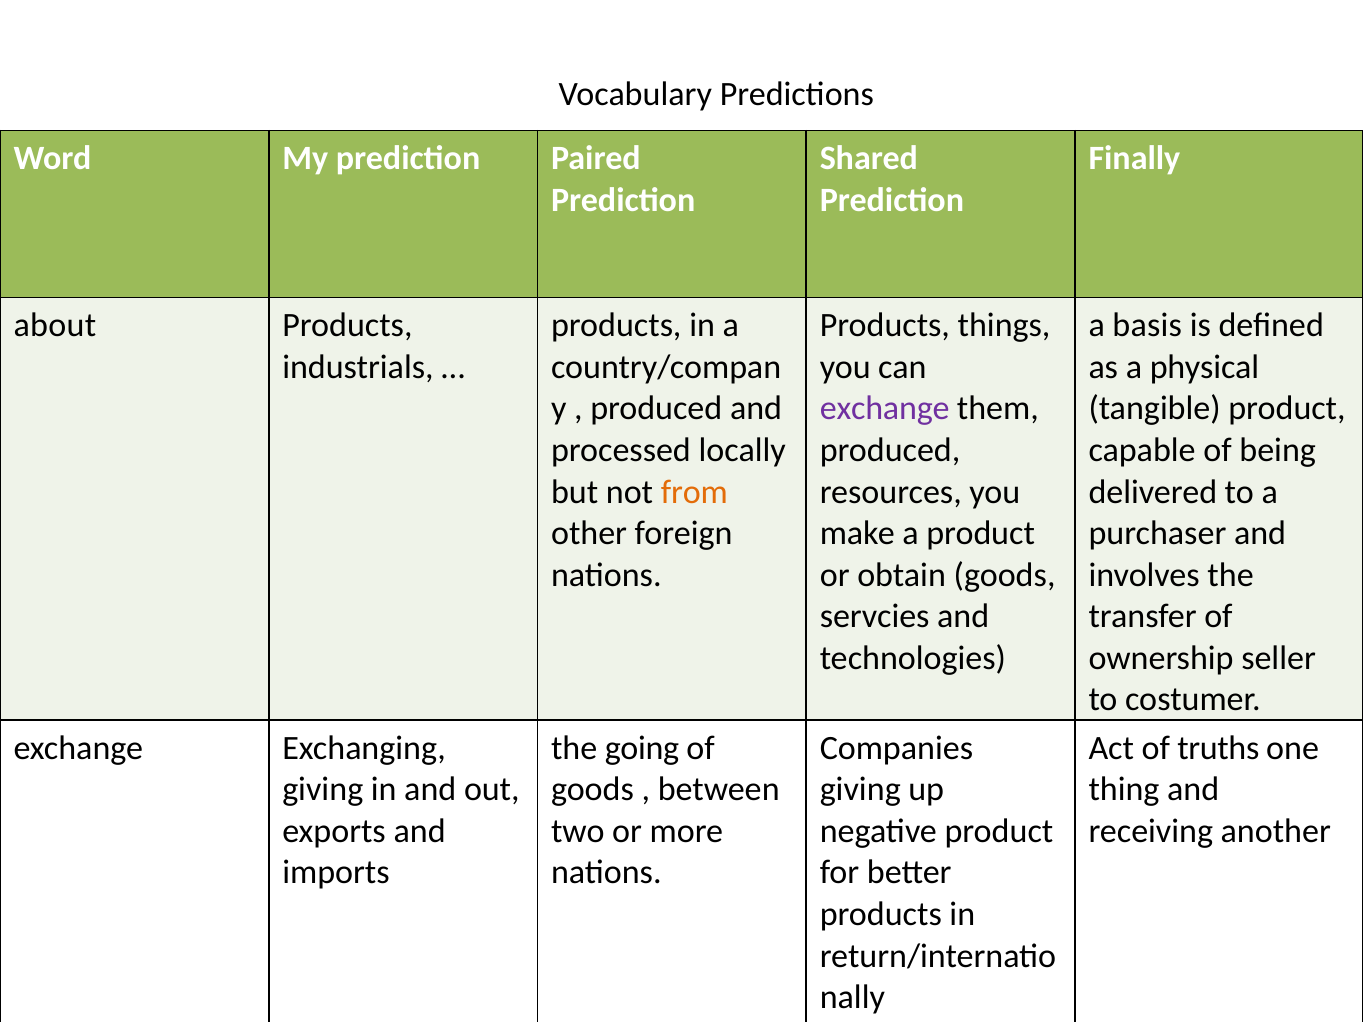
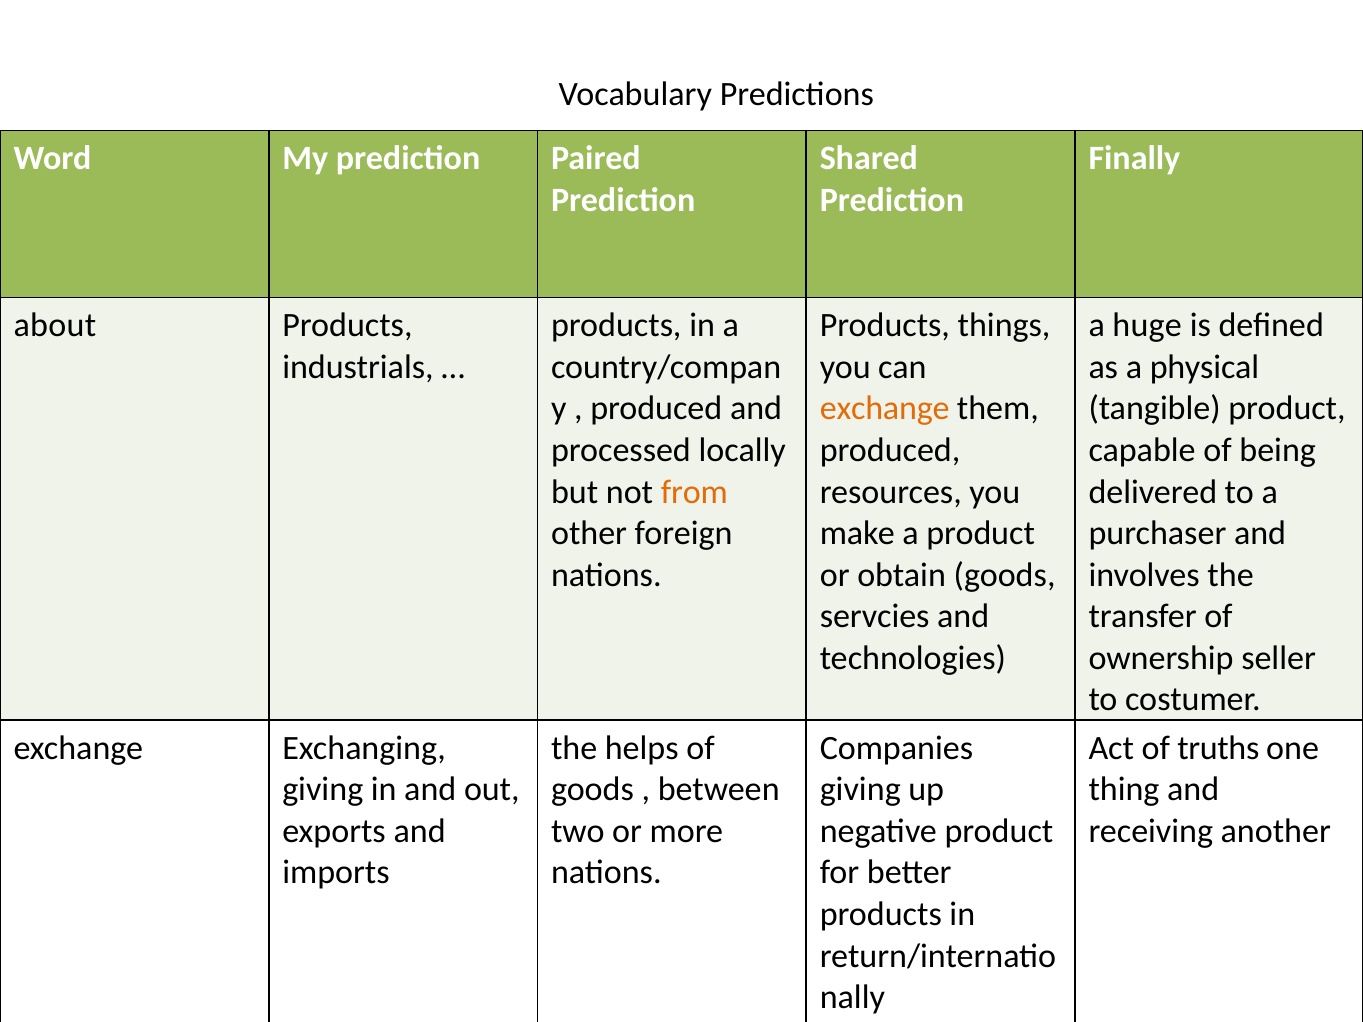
basis: basis -> huge (1147, 326)
exchange colour: purple -> orange (885, 409)
going: going -> helps (642, 748)
